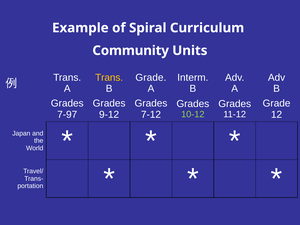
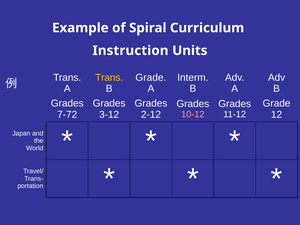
Community: Community -> Instruction (131, 51)
7-97: 7-97 -> 7-72 (67, 114)
9-12: 9-12 -> 3-12 (109, 114)
7-12: 7-12 -> 2-12 (151, 114)
10-12 colour: light green -> pink (193, 114)
